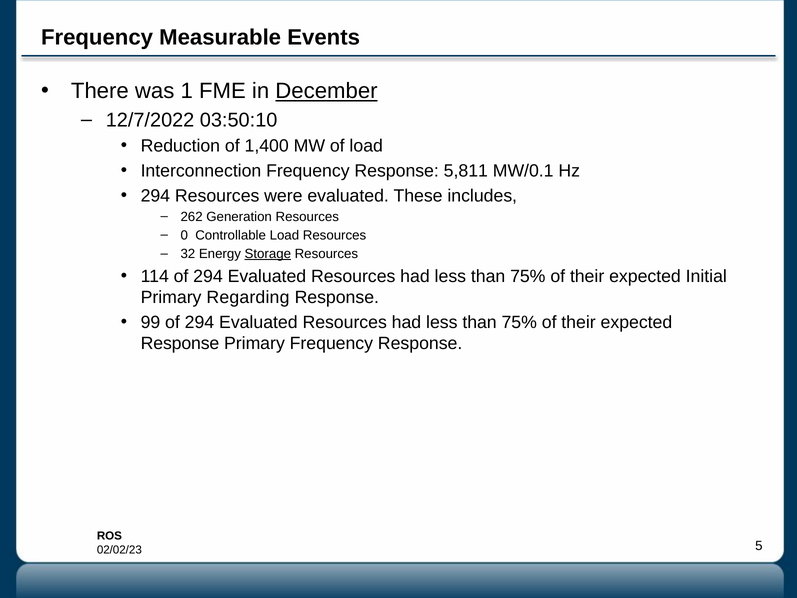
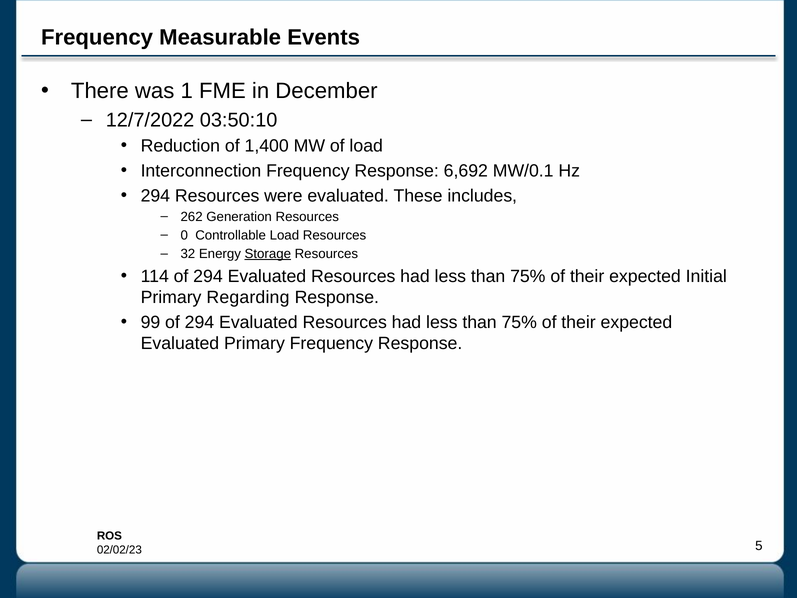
December underline: present -> none (326, 91)
5,811: 5,811 -> 6,692 (466, 171)
Response: Response -> Evaluated (180, 343)
